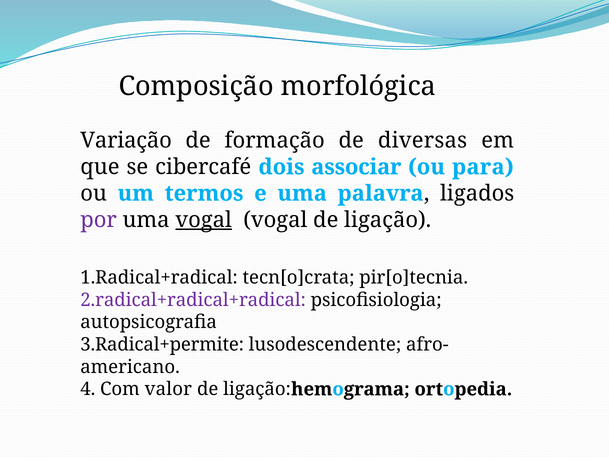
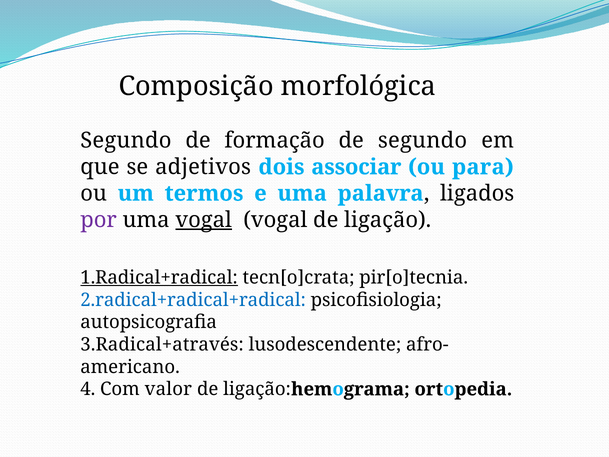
Variação: Variação -> Segundo (126, 141)
de diversas: diversas -> segundo (422, 141)
cibercafé: cibercafé -> adjetivos (203, 167)
1.Radical+radical underline: none -> present (159, 277)
2.radical+radical+radical colour: purple -> blue (193, 300)
3.Radical+permite: 3.Radical+permite -> 3.Radical+através (162, 344)
